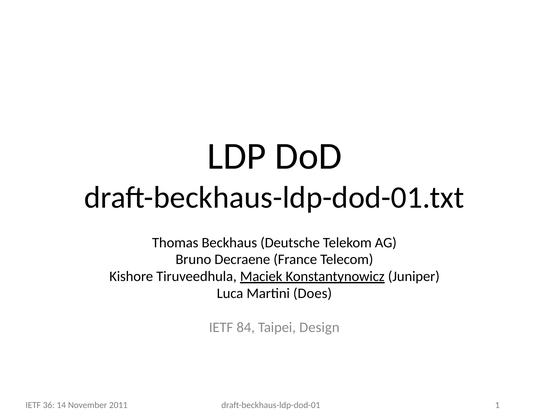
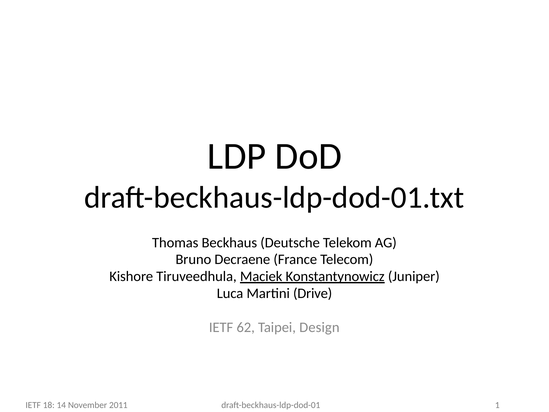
Does: Does -> Drive (313, 293)
84: 84 -> 62 (246, 327)
36: 36 -> 18 (49, 405)
